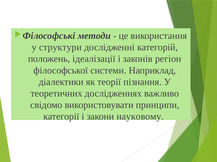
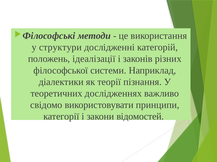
регіон: регіон -> різних (168, 59)
науковому: науковому -> відомостей (140, 117)
